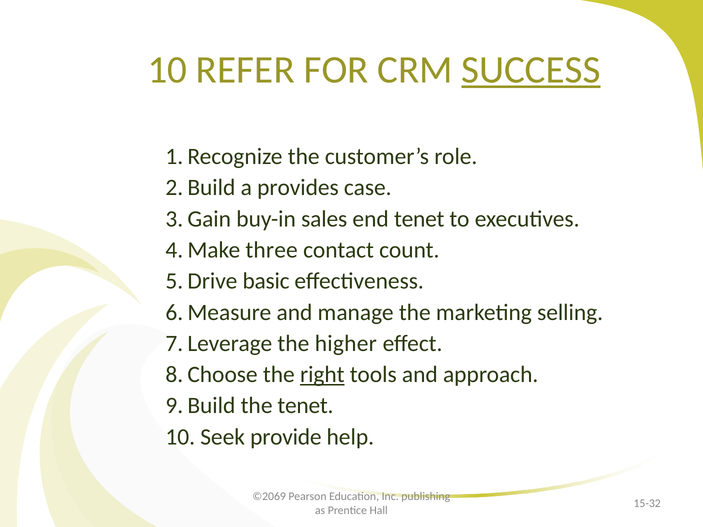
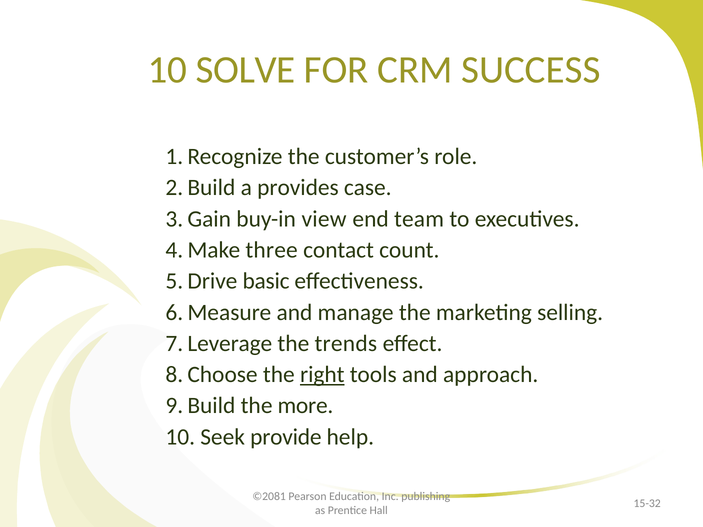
REFER: REFER -> SOLVE (246, 70)
SUCCESS underline: present -> none (531, 70)
sales: sales -> view (324, 219)
end tenet: tenet -> team (419, 219)
higher: higher -> trends (346, 344)
the tenet: tenet -> more (305, 406)
©2069: ©2069 -> ©2081 (269, 496)
